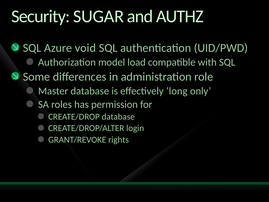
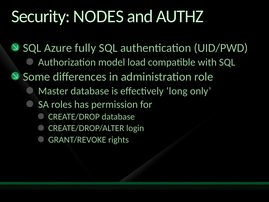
SUGAR: SUGAR -> NODES (99, 16)
void: void -> fully (85, 48)
